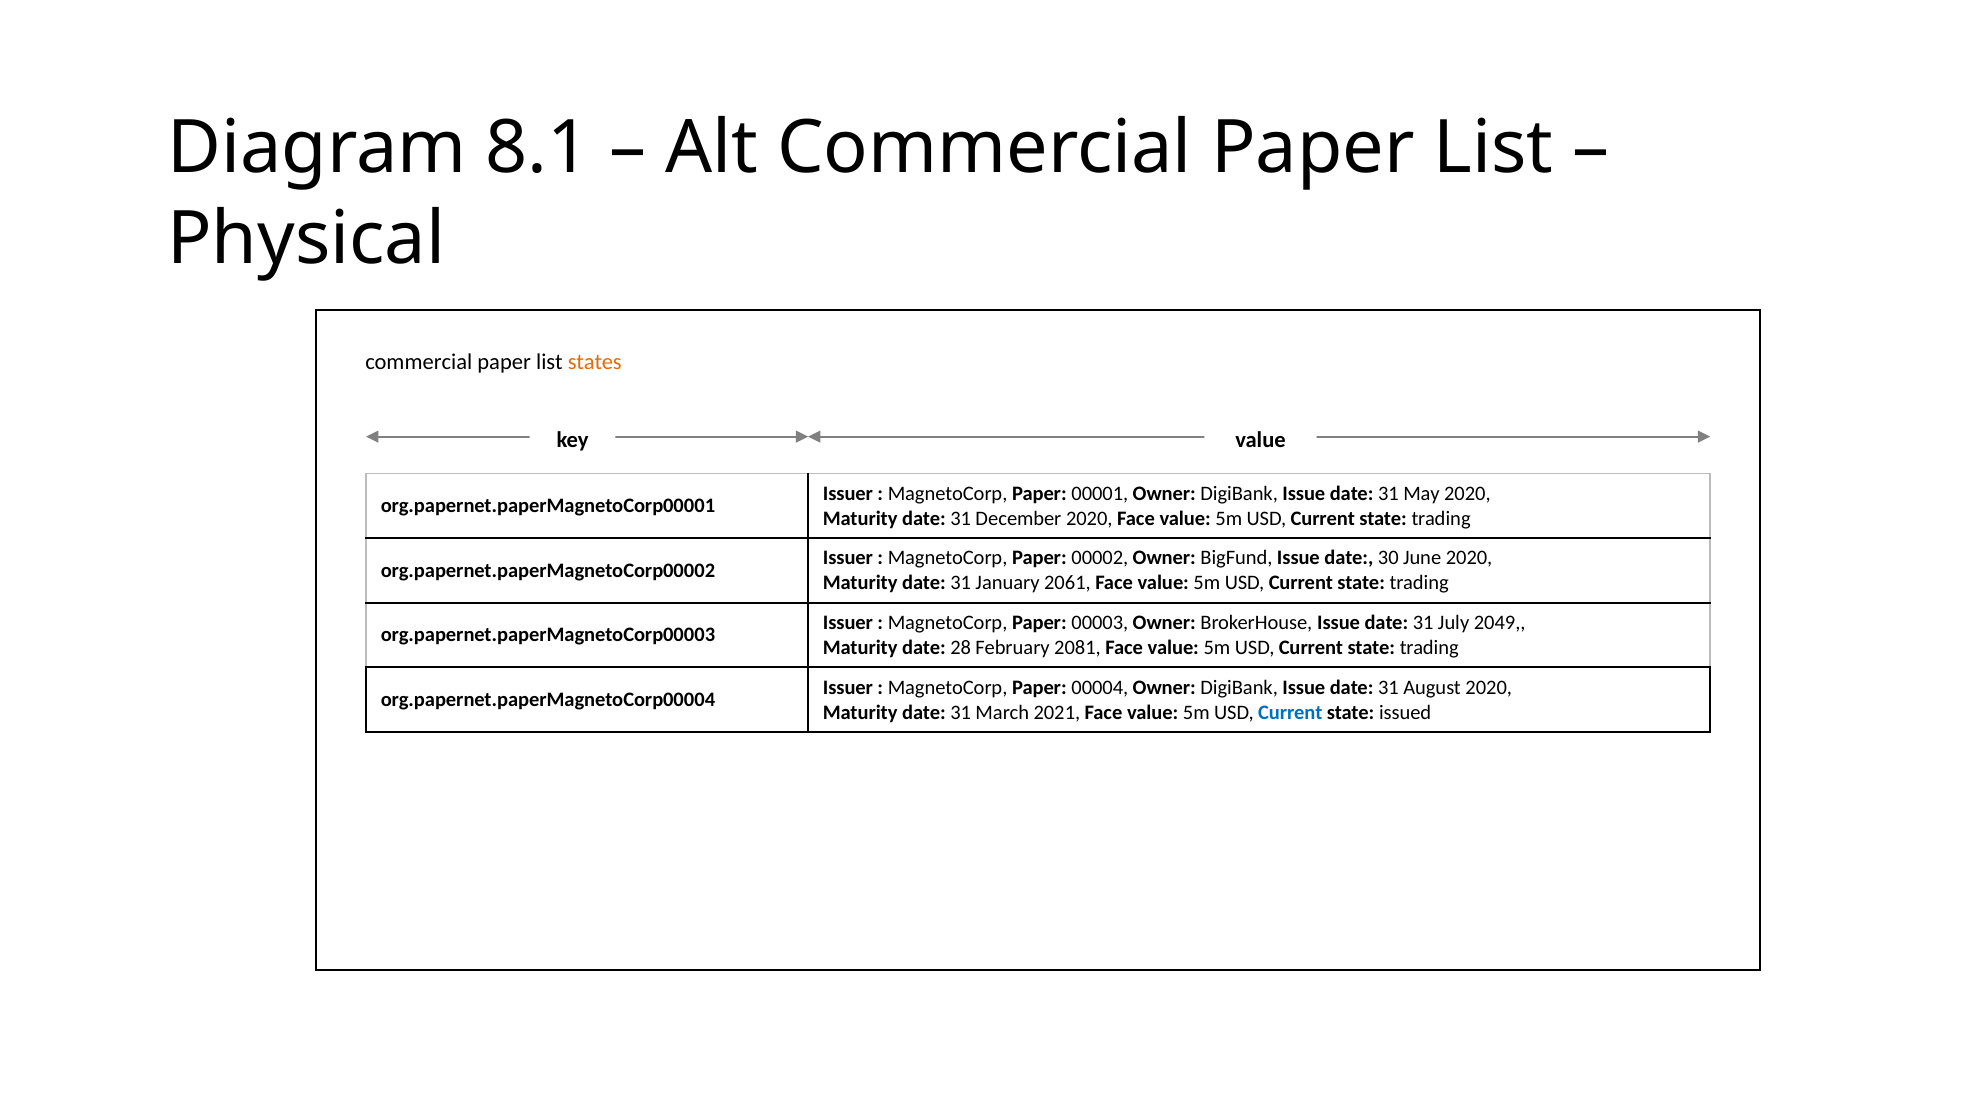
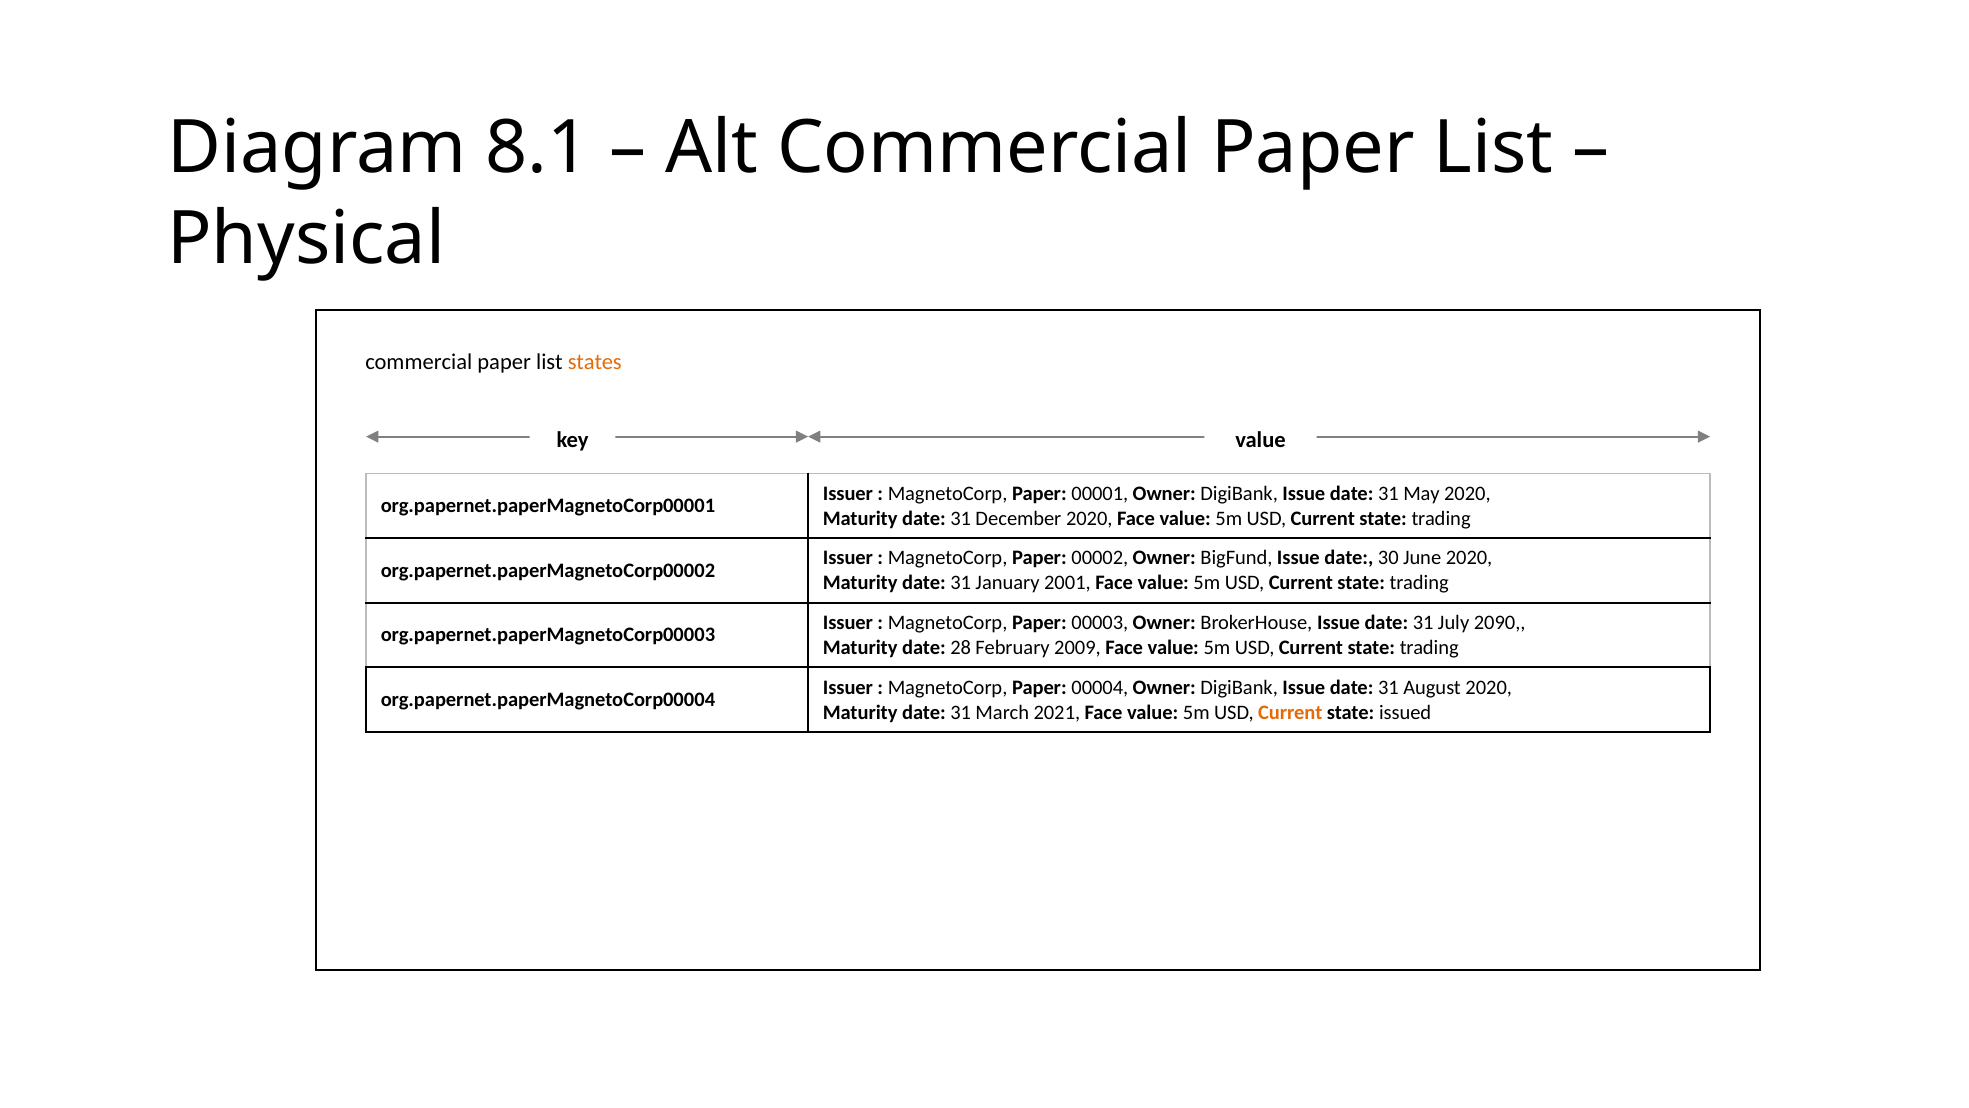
2061: 2061 -> 2001 (1067, 583)
2049: 2049 -> 2090 (1500, 622)
2081: 2081 -> 2009 (1077, 647)
Current colour: blue -> orange (1290, 712)
